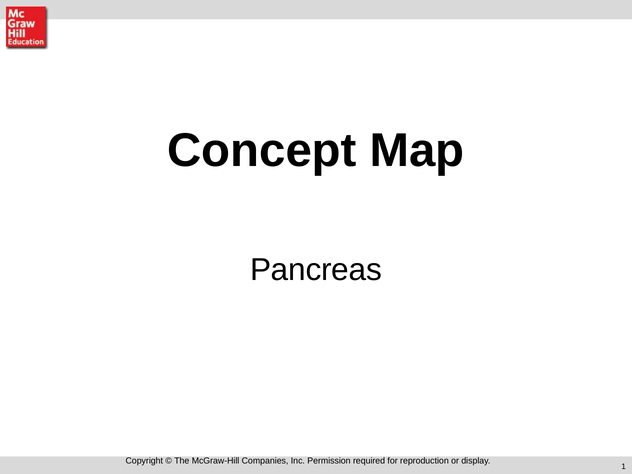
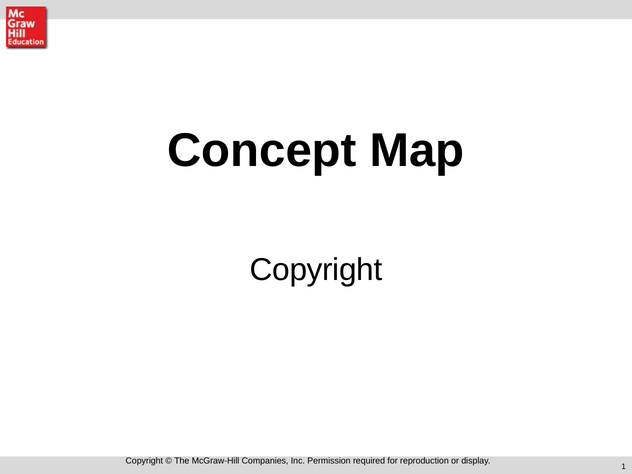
Pancreas: Pancreas -> Copyright (316, 270)
